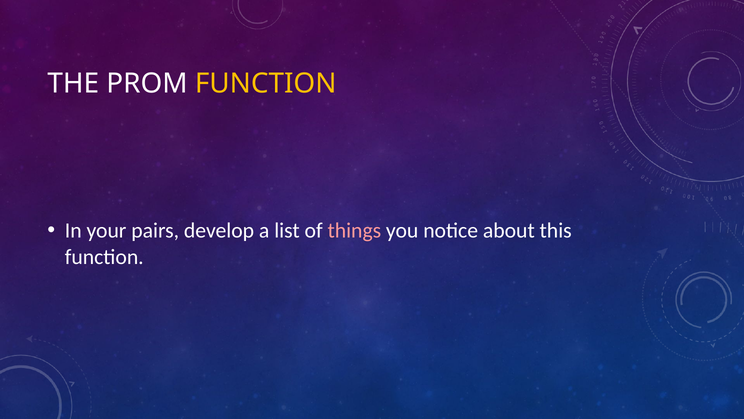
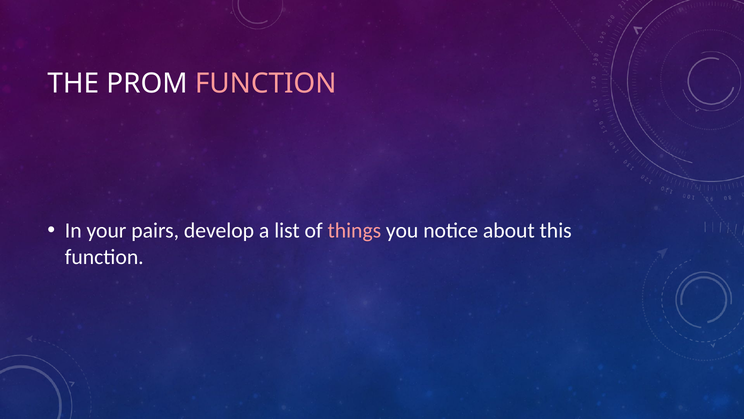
FUNCTION colour: yellow -> pink (266, 84)
